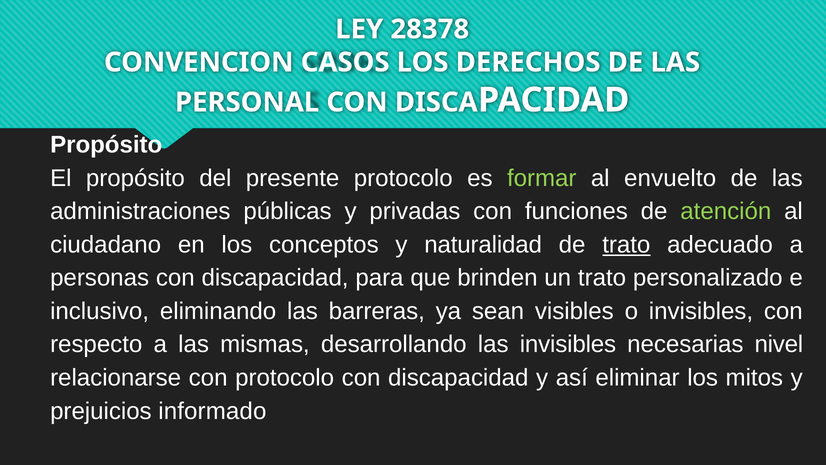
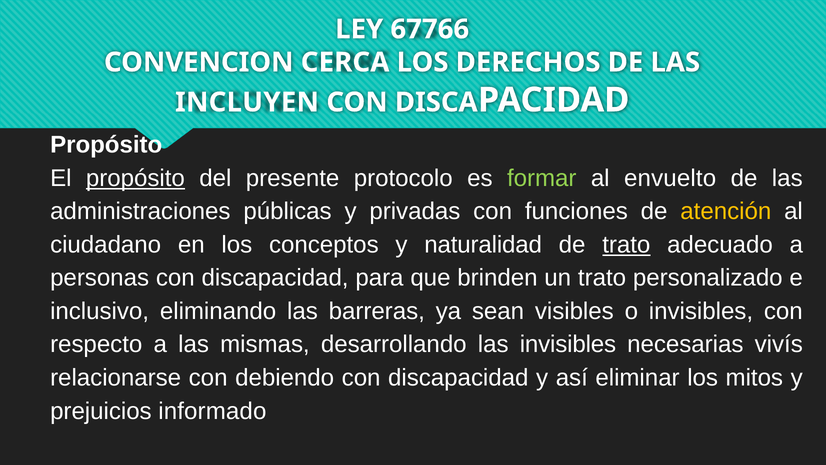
28378: 28378 -> 67766 (430, 29)
CASOS: CASOS -> CERCA (345, 62)
PERSONAL: PERSONAL -> INCLUYEN (247, 102)
propósito underline: none -> present (135, 178)
atención colour: light green -> yellow (726, 211)
nivel: nivel -> vivís (779, 344)
con protocolo: protocolo -> debiendo (285, 377)
